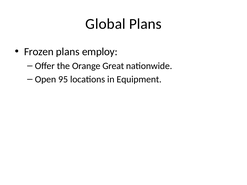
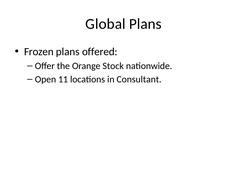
employ: employ -> offered (100, 52)
Great: Great -> Stock (113, 66)
95: 95 -> 11 (63, 79)
Equipment: Equipment -> Consultant (139, 79)
